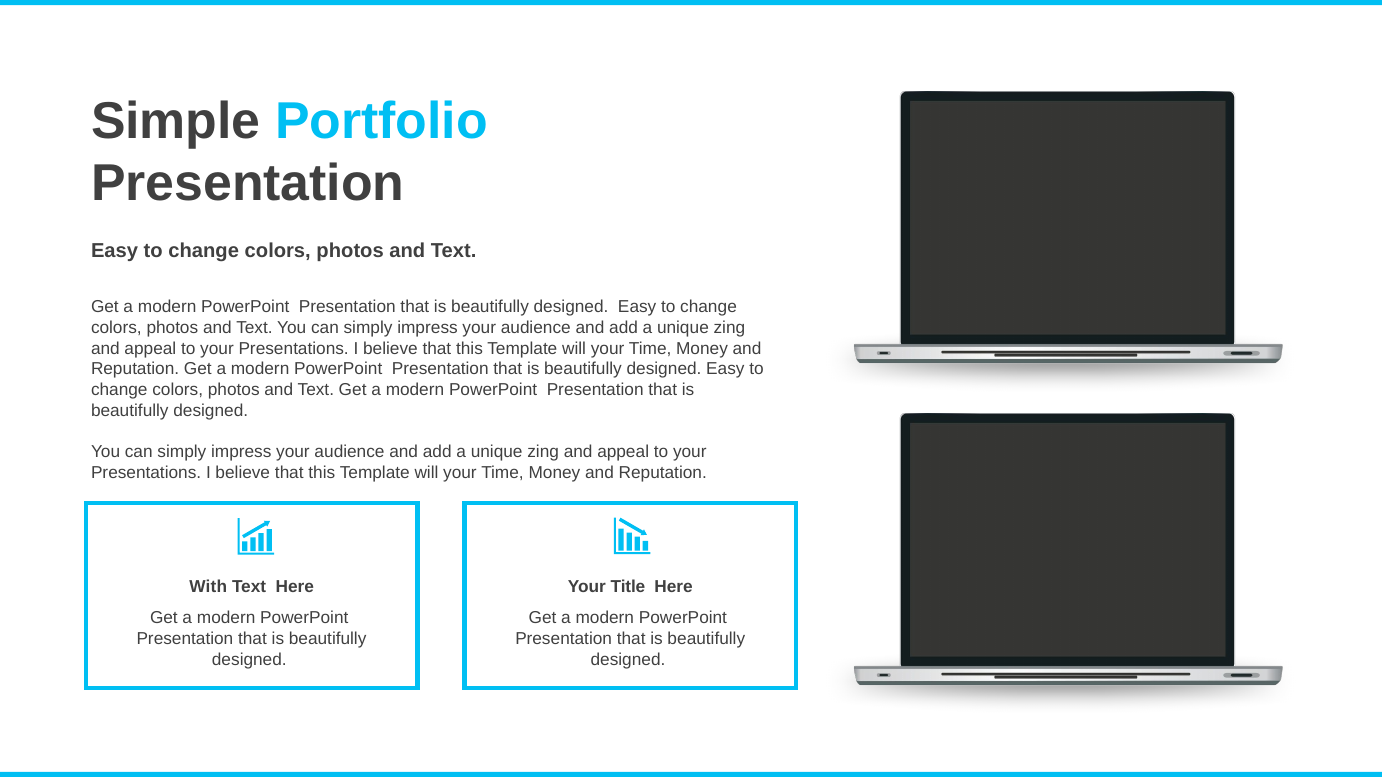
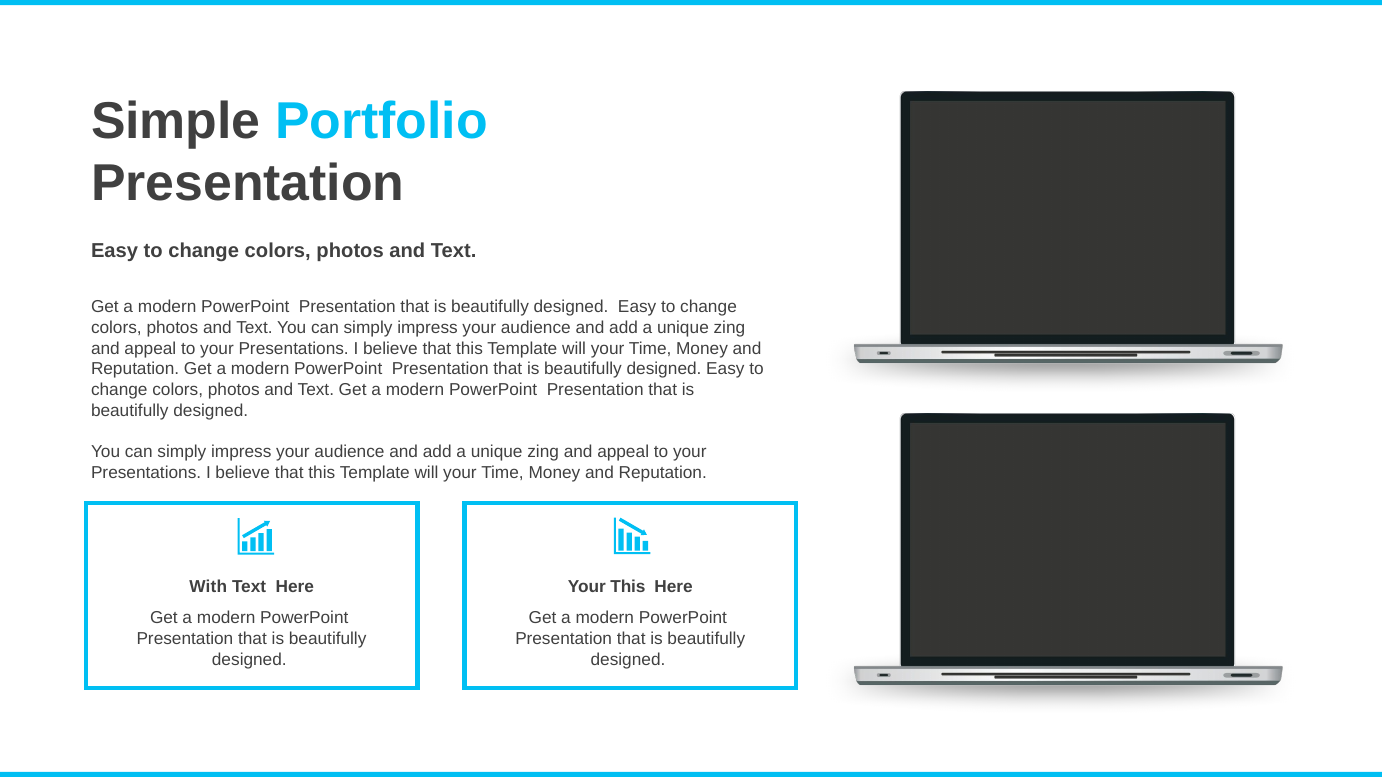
Your Title: Title -> This (628, 587)
